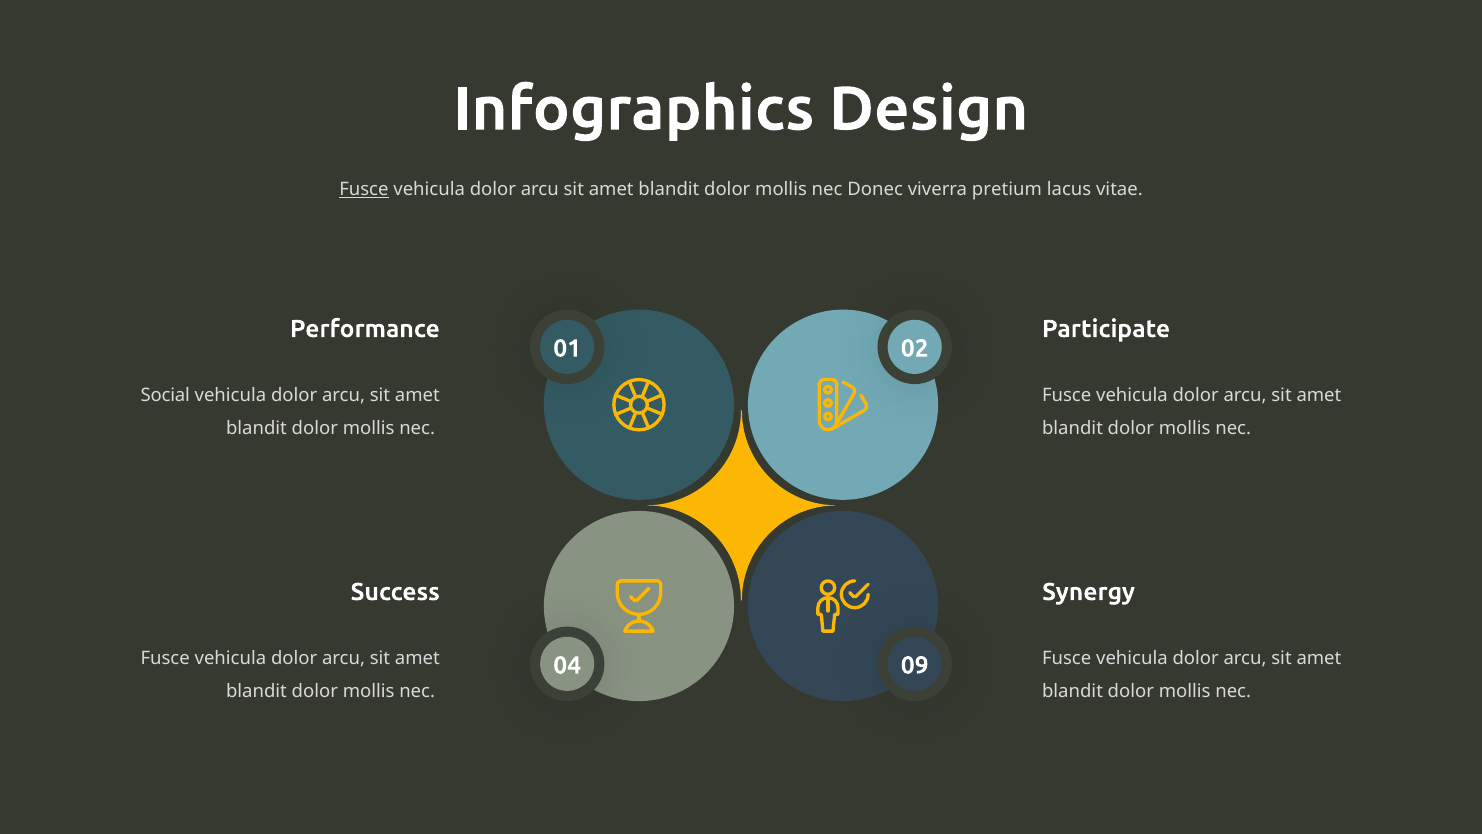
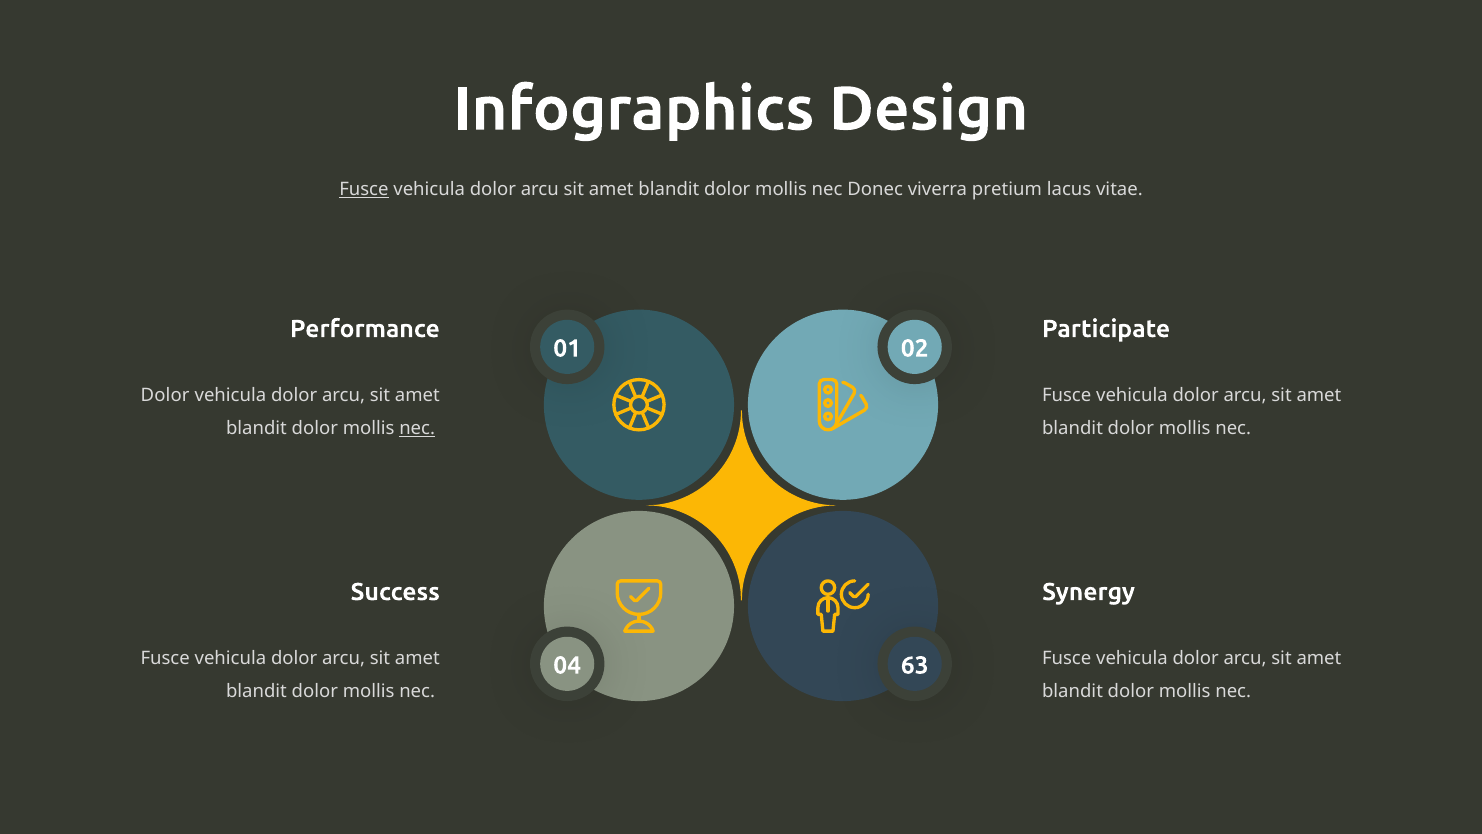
Social: Social -> Dolor (165, 395)
nec underline: none -> present (417, 428)
09: 09 -> 63 (915, 665)
